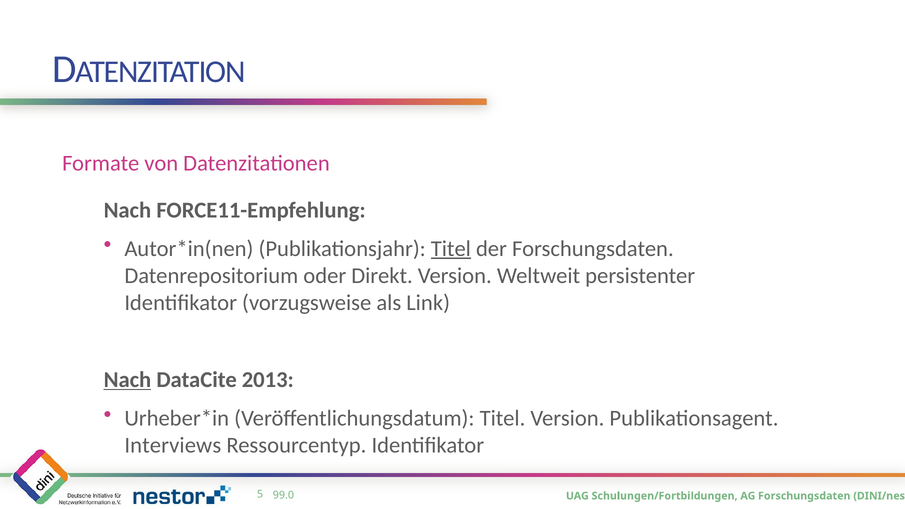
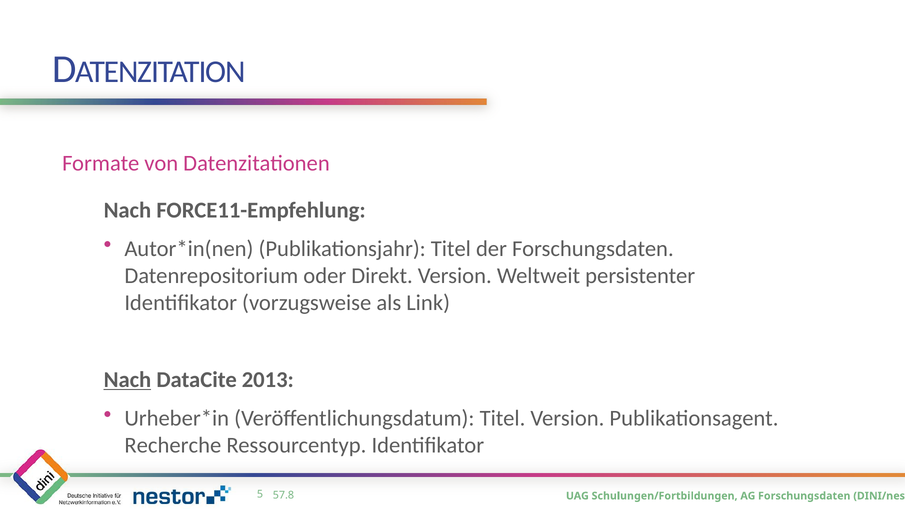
Titel underline: present -> none (451, 249)
Interviews: Interviews -> Recherche (173, 445)
99.0: 99.0 -> 57.8 (283, 495)
